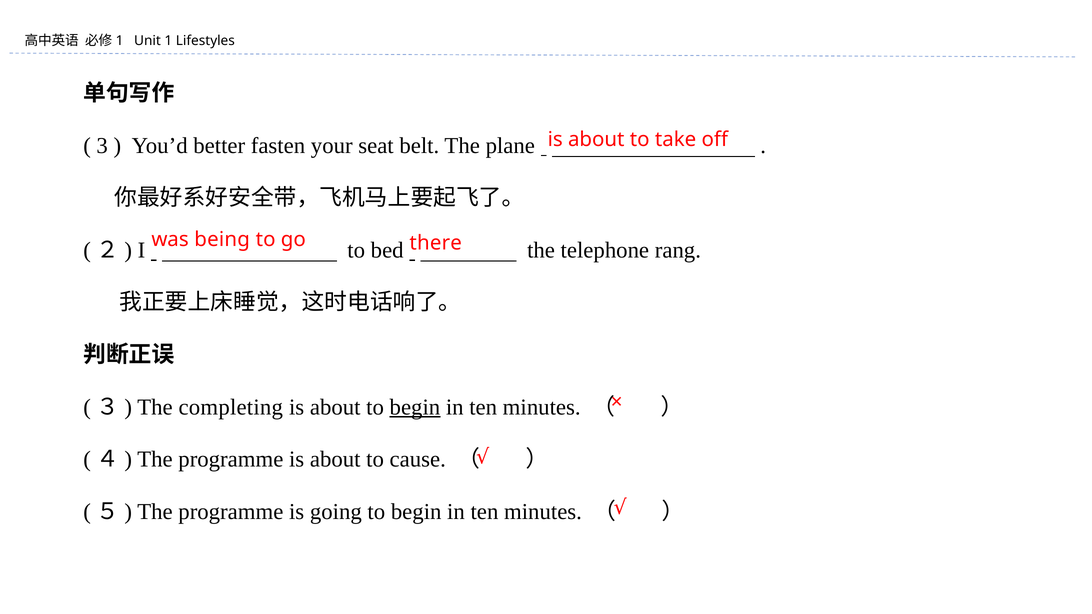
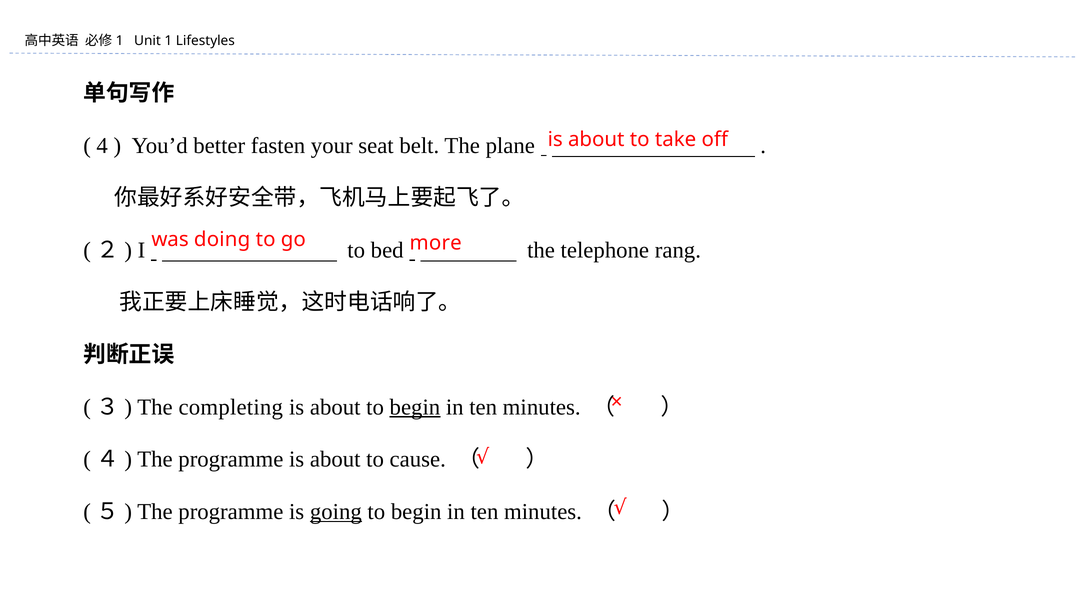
3: 3 -> 4 (102, 146)
being: being -> doing (222, 240)
there: there -> more (436, 243)
going underline: none -> present (336, 512)
